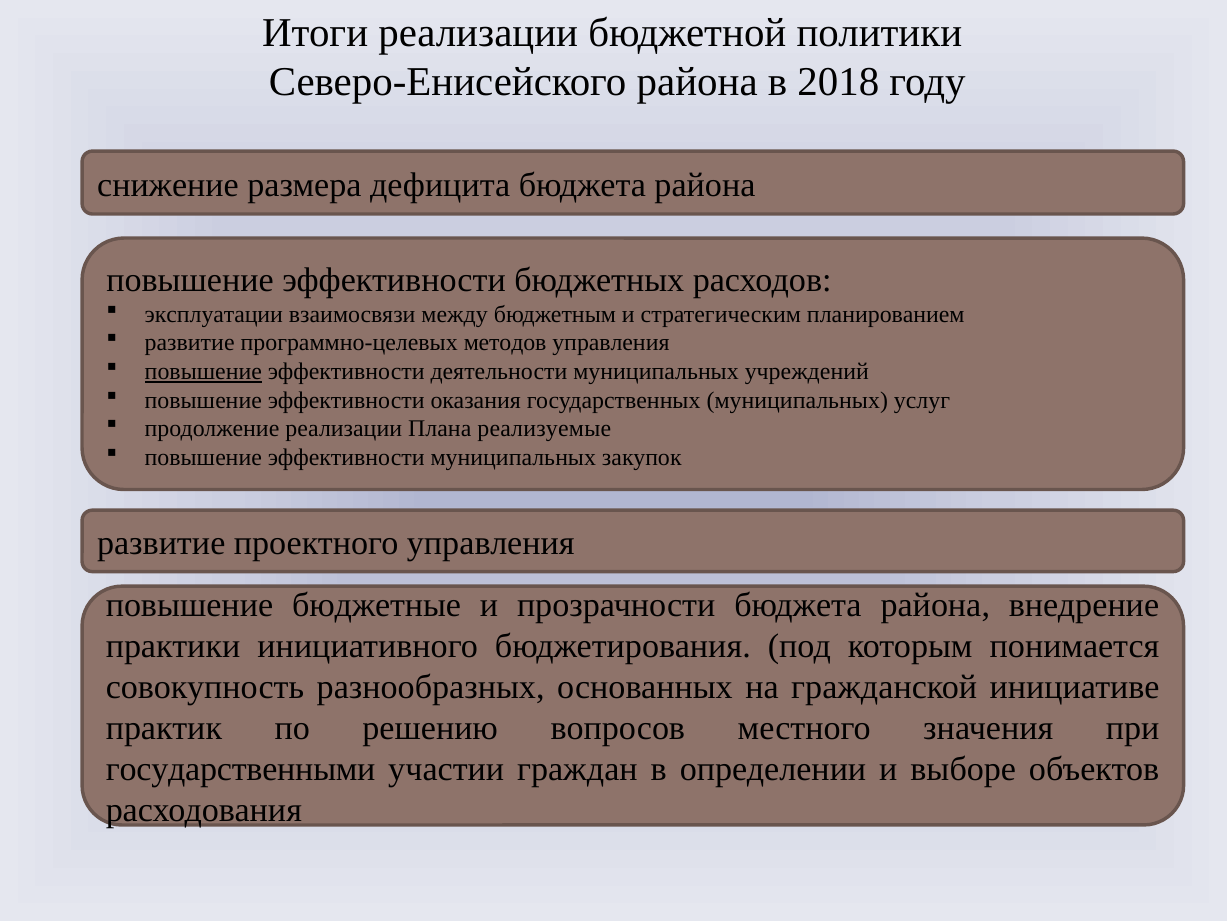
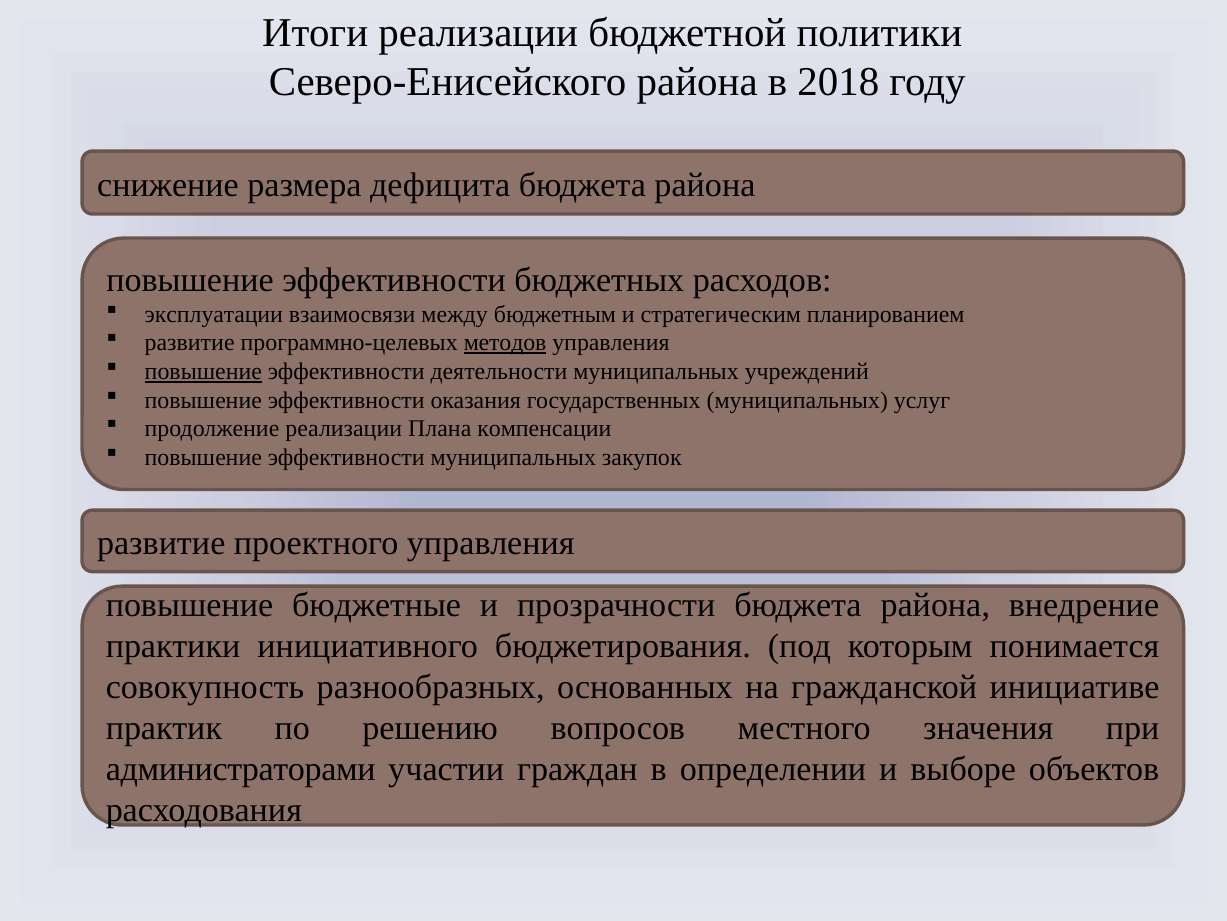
методов underline: none -> present (505, 343)
реализуемые: реализуемые -> компенсации (544, 429)
государственными: государственными -> администраторами (241, 769)
